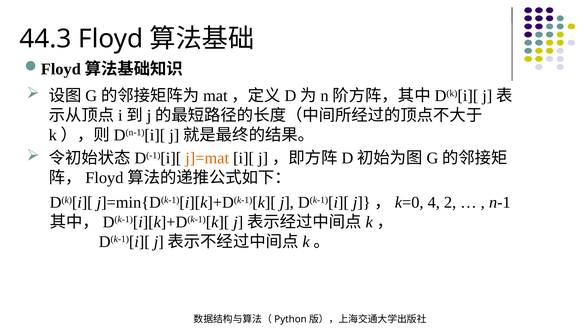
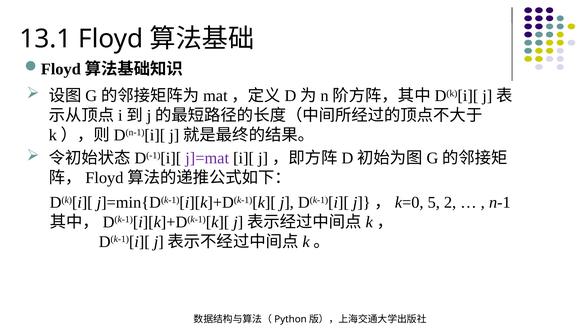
44.3: 44.3 -> 13.1 (45, 39)
j]=mat colour: orange -> purple (207, 158)
4: 4 -> 5 (434, 202)
